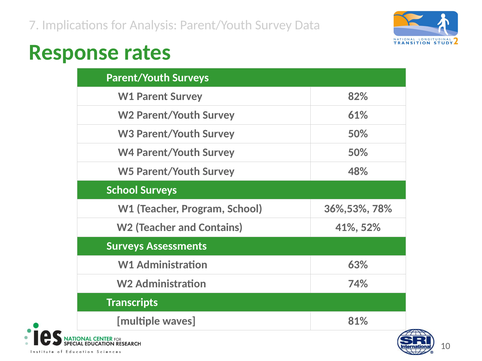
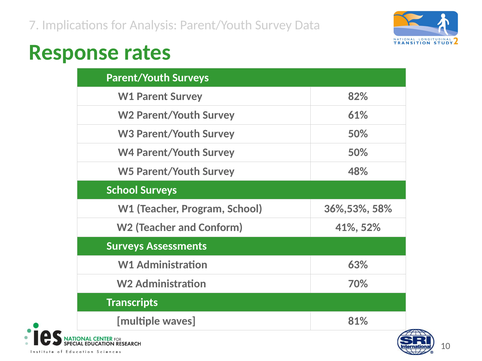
78%: 78% -> 58% (382, 209)
Contains: Contains -> Conform (221, 228)
74%: 74% -> 70% (358, 284)
